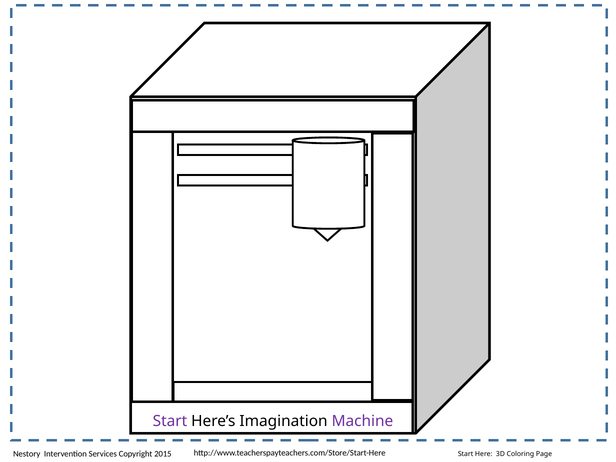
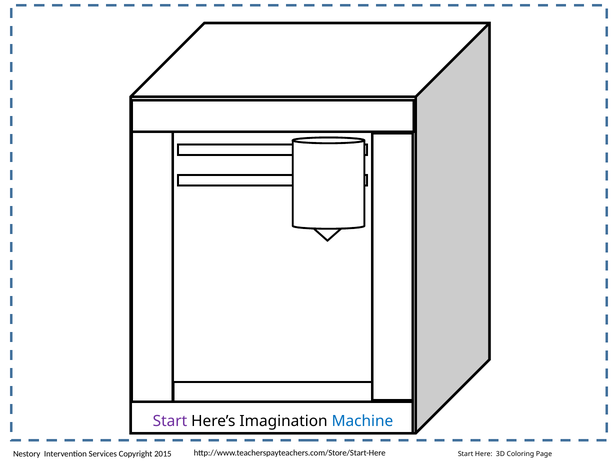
Machine colour: purple -> blue (362, 421)
